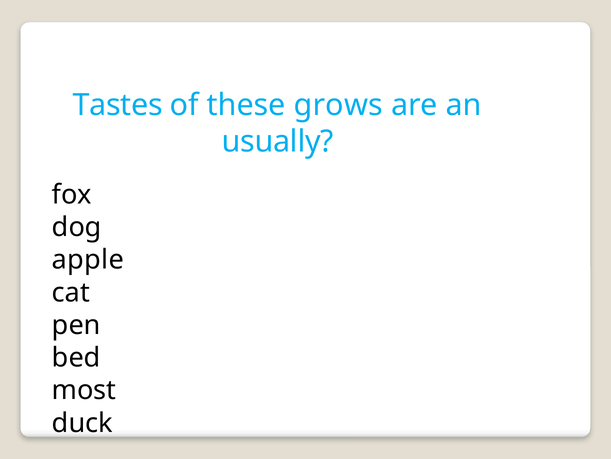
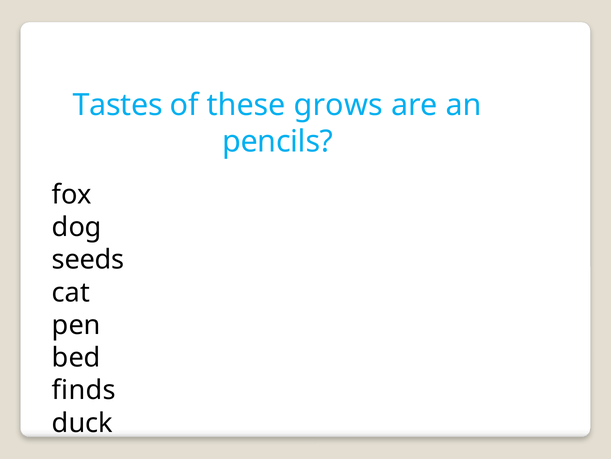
usually: usually -> pencils (278, 142)
apple: apple -> seeds (88, 259)
most: most -> finds (84, 390)
